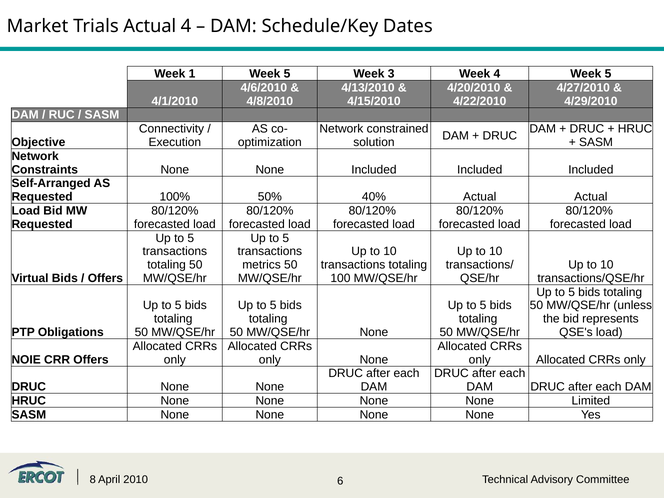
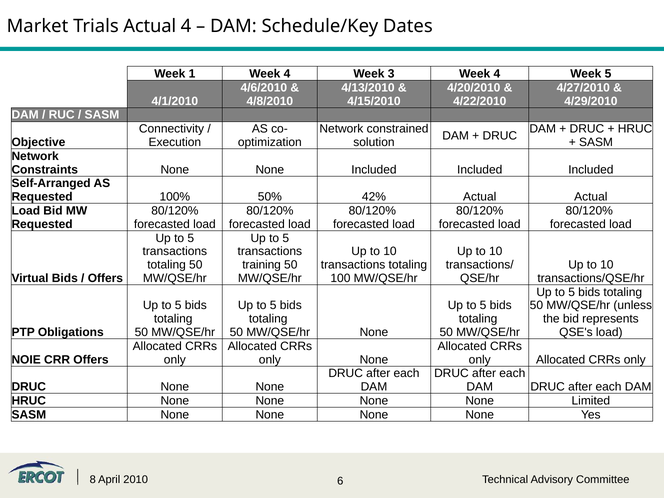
1 Week 5: 5 -> 4 (287, 74)
40%: 40% -> 42% (374, 197)
metrics: metrics -> training (262, 265)
